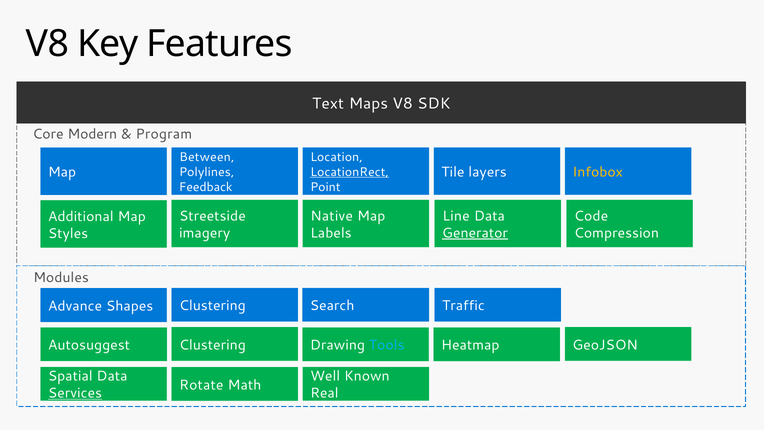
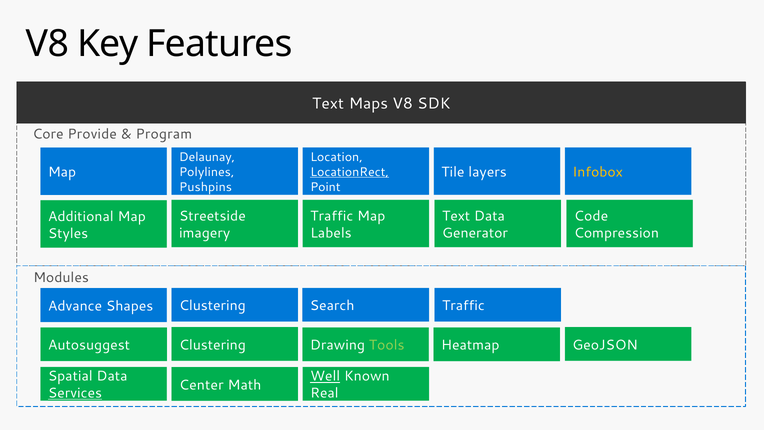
Modern: Modern -> Provide (92, 134)
Between: Between -> Delaunay (207, 157)
Feedback: Feedback -> Pushpins (206, 187)
Native: Native -> Traffic (332, 216)
Line: Line -> Text (456, 216)
Generator underline: present -> none (475, 233)
Tools colour: light blue -> light green (387, 345)
Well underline: none -> present (325, 376)
Rotate: Rotate -> Center (201, 385)
